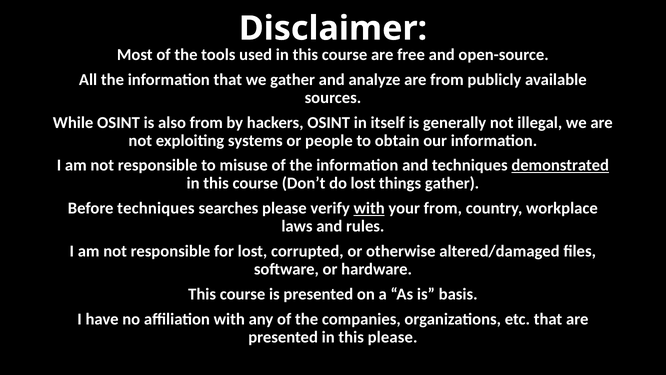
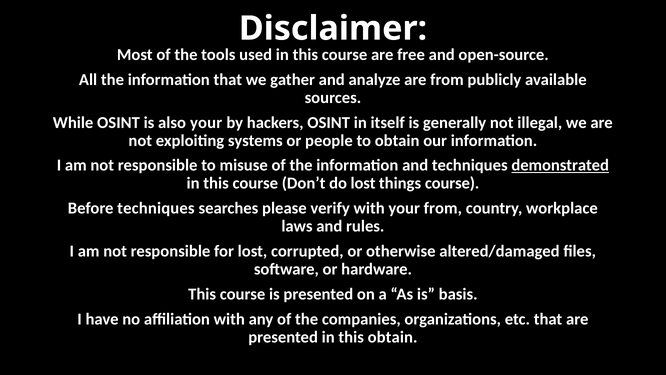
also from: from -> your (206, 122)
things gather: gather -> course (452, 183)
with underline: present -> none (369, 208)
this please: please -> obtain (393, 337)
